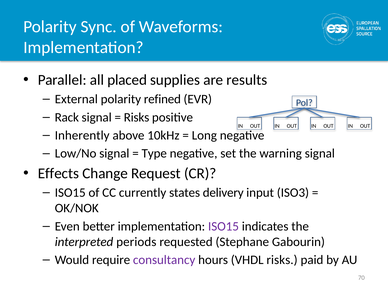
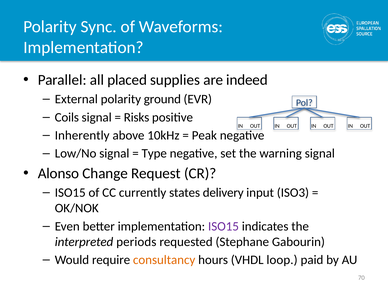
results: results -> indeed (247, 80)
refined: refined -> ground (162, 99)
Rack: Rack -> Coils (67, 117)
Long: Long -> Peak (204, 135)
Effects: Effects -> Alonso (58, 173)
consultancy colour: purple -> orange (164, 260)
VHDL risks: risks -> loop (282, 260)
